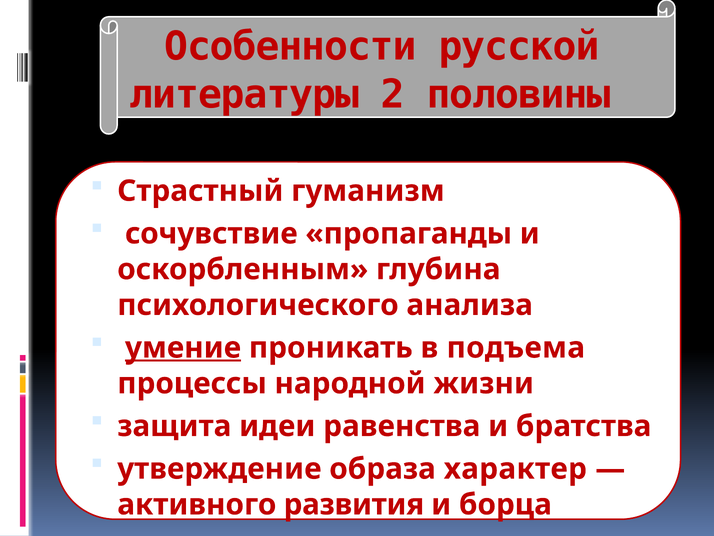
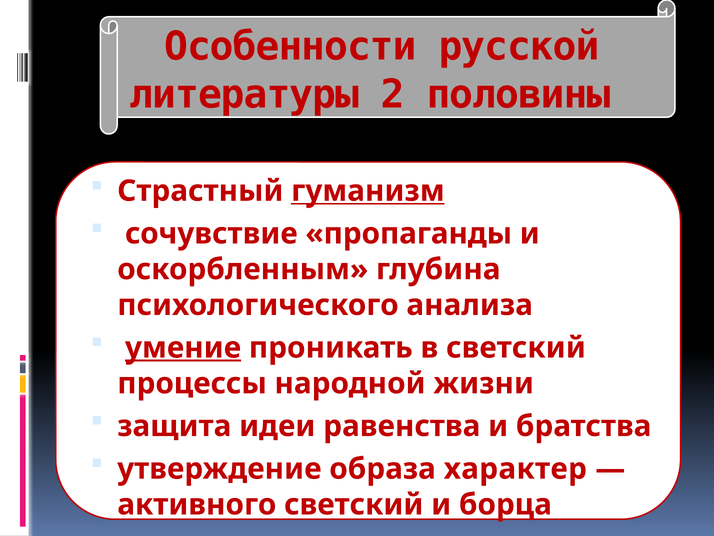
гуманизм underline: none -> present (368, 191)
в подъема: подъема -> светский (516, 347)
активного развития: развития -> светский (354, 504)
